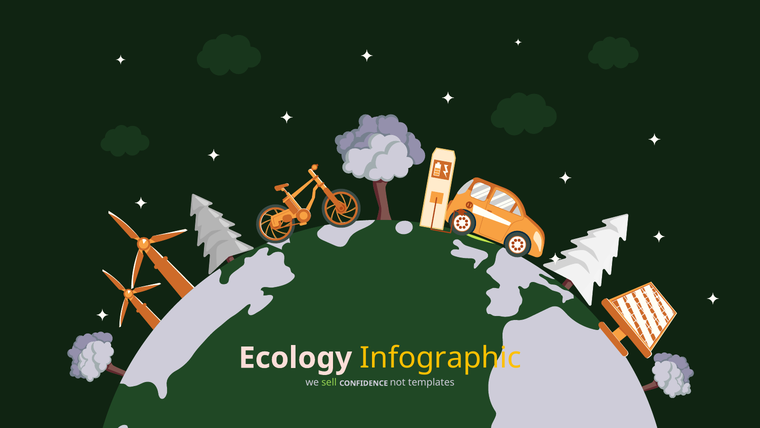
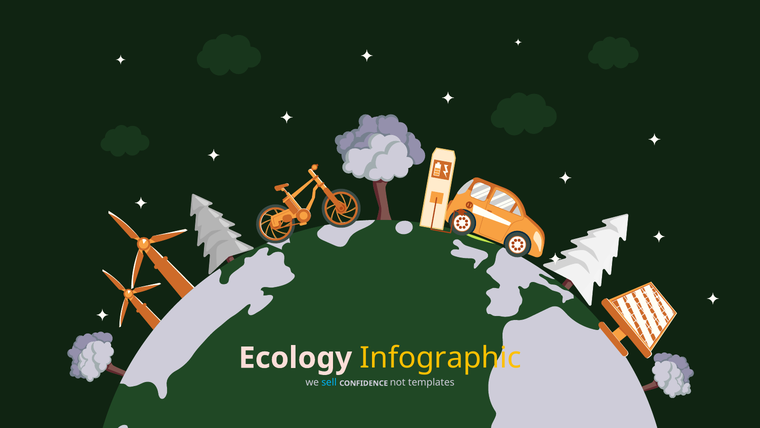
sell colour: light green -> light blue (329, 382)
